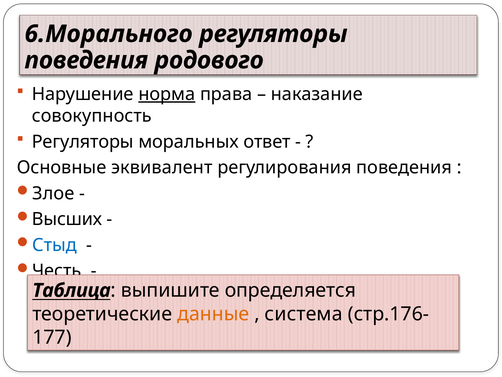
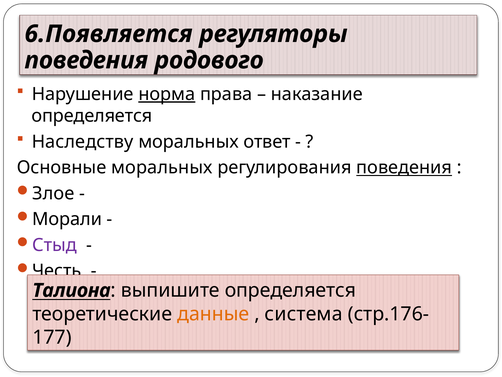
6.Морального: 6.Морального -> 6.Появляется (109, 34)
совокупность: совокупность -> определяется (92, 116)
Регуляторы: Регуляторы -> Наследству (83, 142)
Основные эквивалент: эквивалент -> моральных (162, 167)
поведения underline: none -> present (404, 167)
Высших: Высших -> Морали (67, 219)
Стыд colour: blue -> purple (54, 245)
Таблица: Таблица -> Талиона (72, 290)
